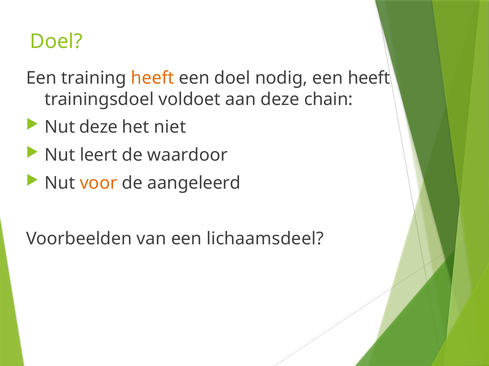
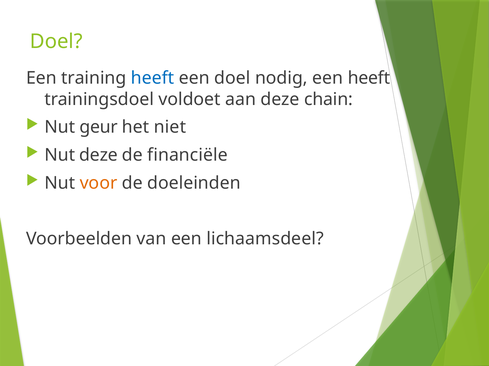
heeft colour: orange -> blue (153, 78)
Nut deze: deze -> geur (99, 127)
Nut leert: leert -> deze (99, 155)
waardoor: waardoor -> financiële (188, 155)
aangeleerd: aangeleerd -> doeleinden (194, 183)
